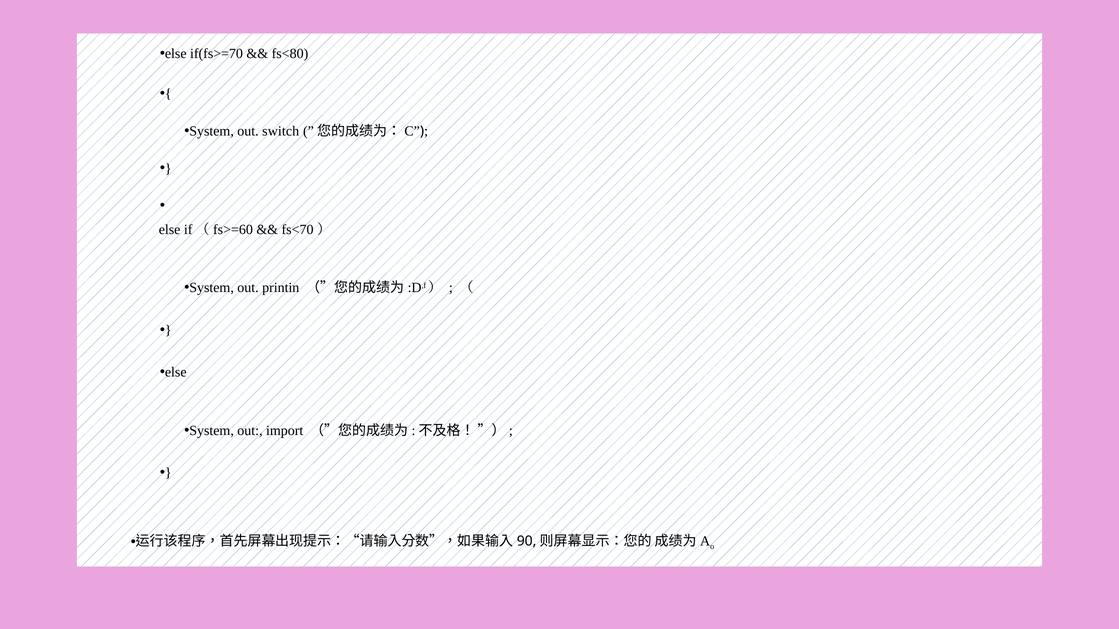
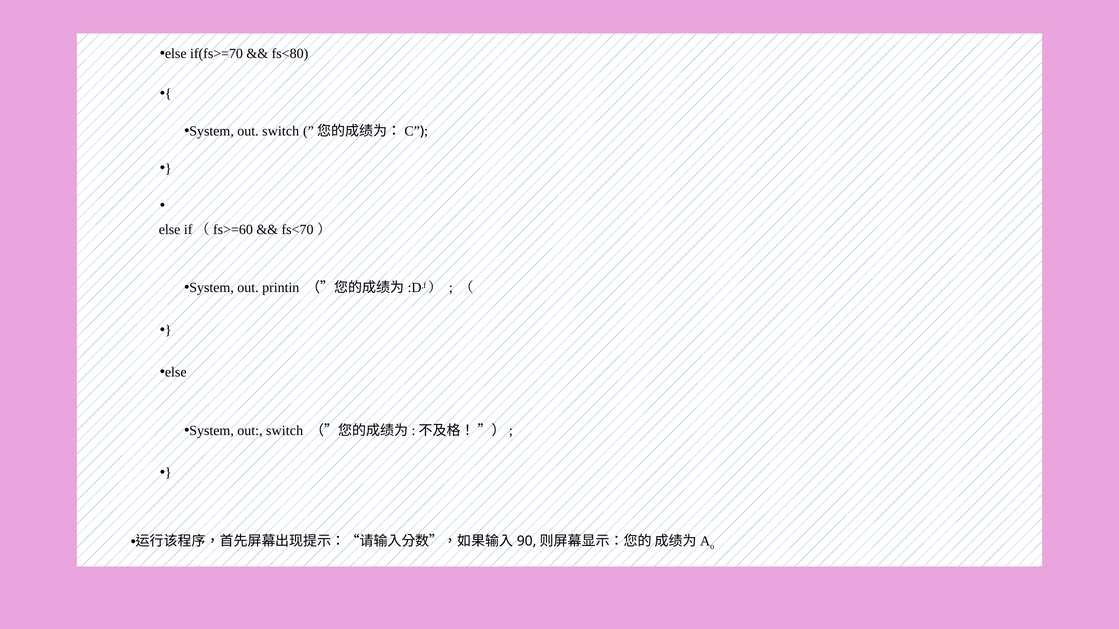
import: import -> switch (285, 431)
